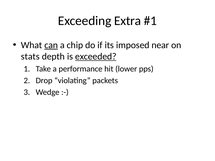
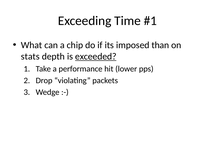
Extra: Extra -> Time (128, 21)
can underline: present -> none (51, 45)
near: near -> than (160, 45)
